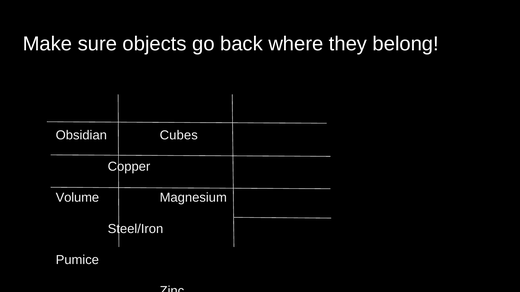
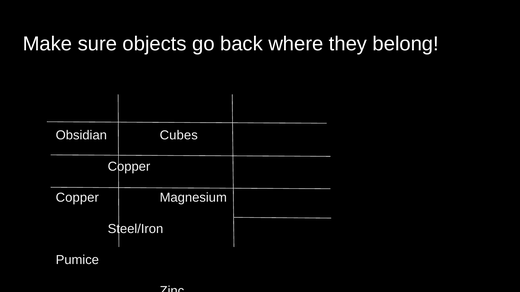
Volume: Volume -> Copper (77, 198)
